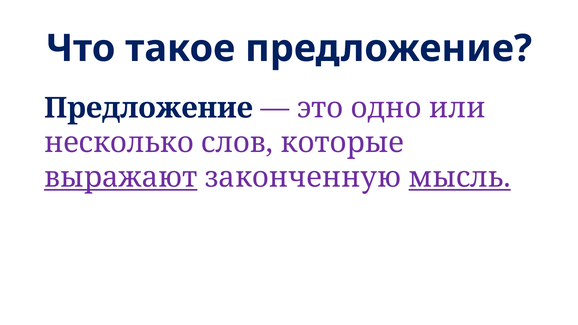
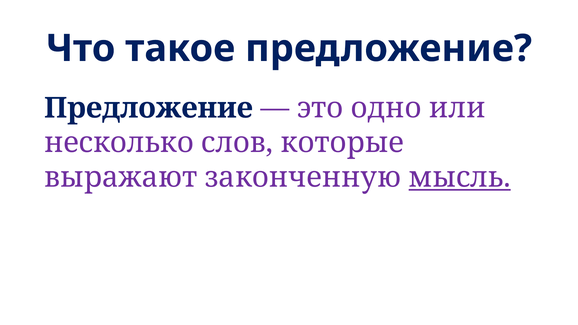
выражают underline: present -> none (121, 177)
